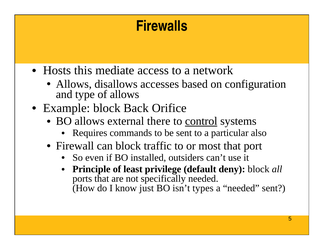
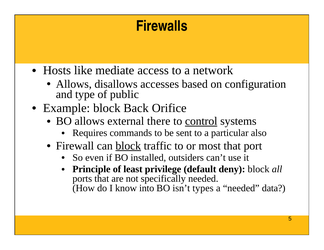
this: this -> like (83, 71)
of allows: allows -> public (124, 94)
block underline: none -> present (128, 146)
just: just -> into (147, 188)
needed sent: sent -> data (274, 188)
